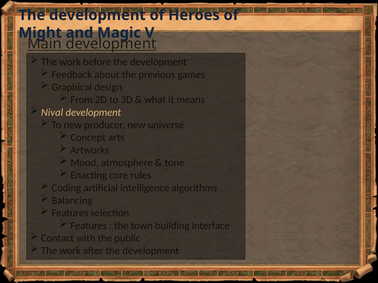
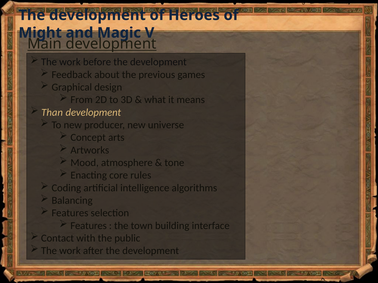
Nival: Nival -> Than (52, 113)
